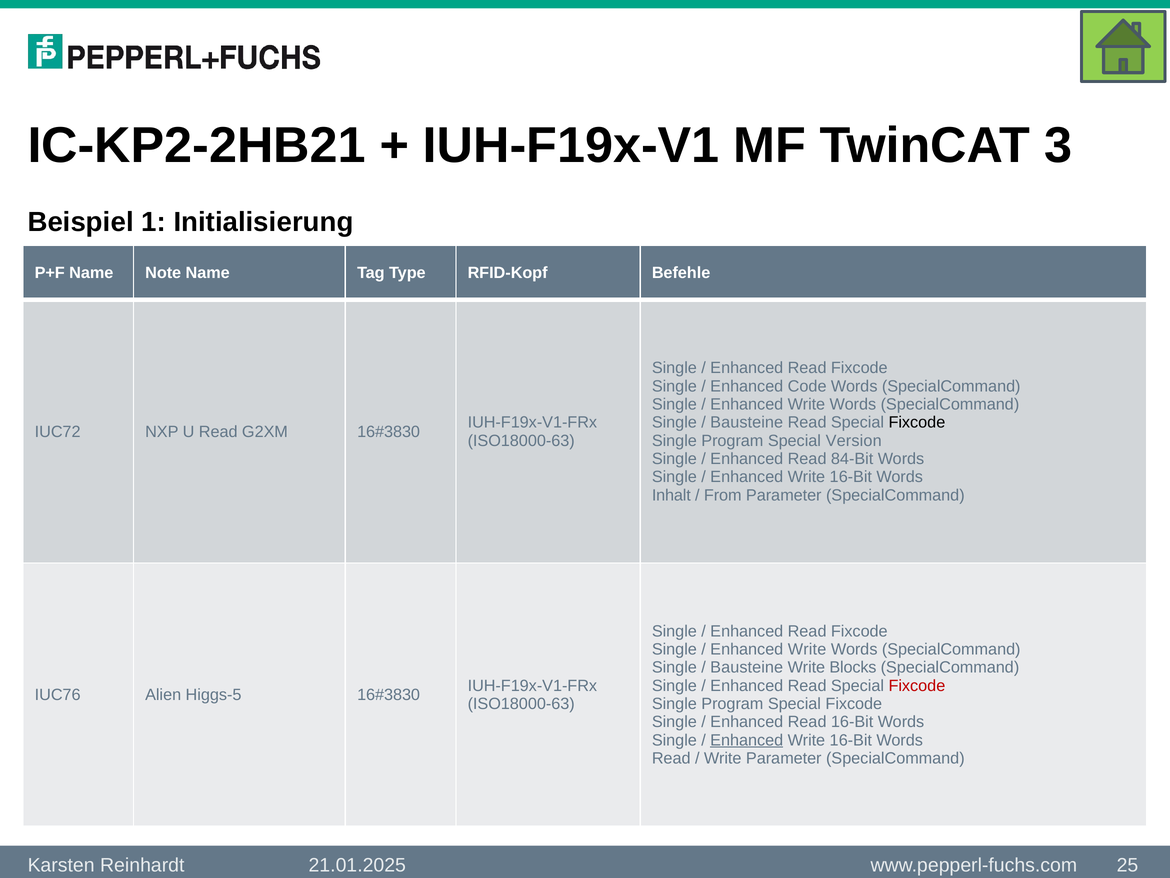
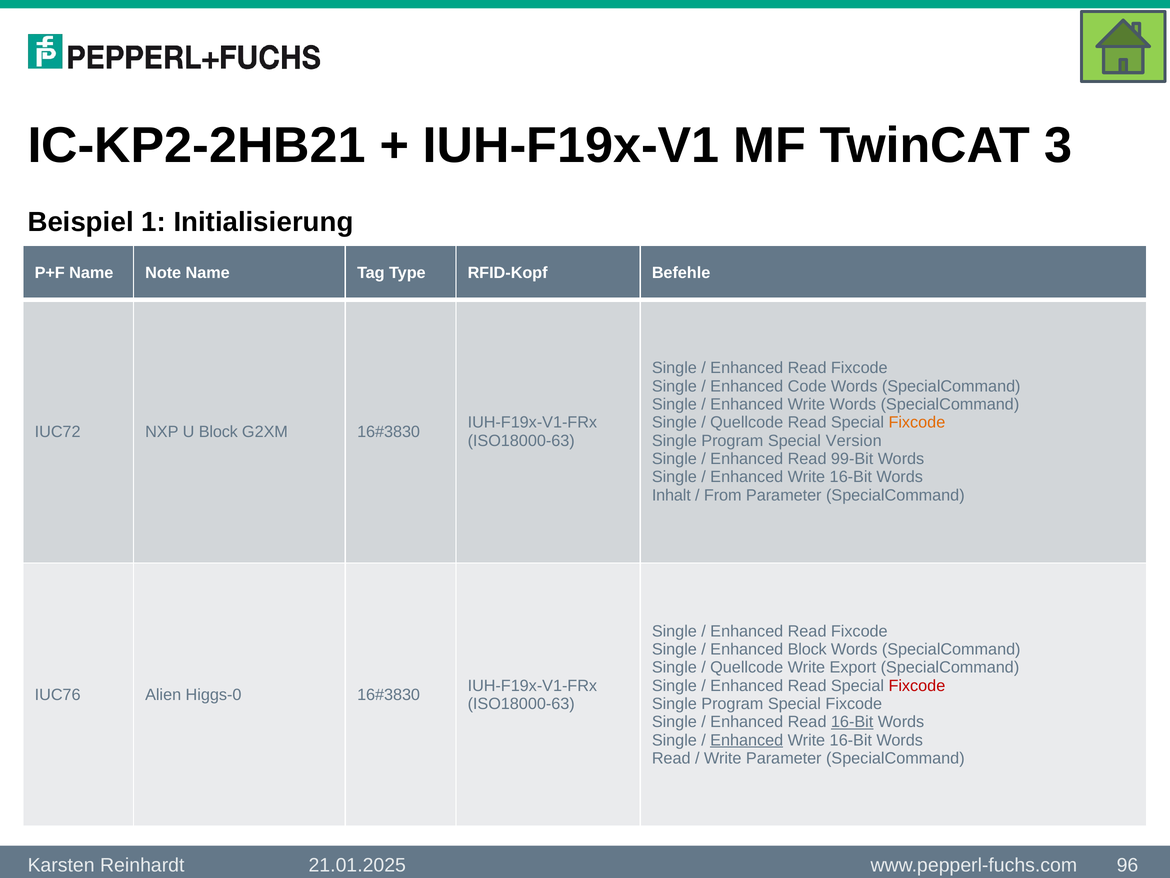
Bausteine: Bausteine -> Quellcode (747, 422)
Fixcode colour: black -> orange (917, 422)
U Read: Read -> Block (218, 431)
84-Bit: 84-Bit -> 99-Bit (852, 459)
Write: Write -> Block (807, 649)
Bausteine: Bausteine -> Quellcode (747, 667)
Blocks: Blocks -> Export (853, 667)
Higgs-5: Higgs-5 -> Higgs-0 (214, 694)
16-Bit underline: none -> present (852, 722)
25: 25 -> 96 (1127, 865)
